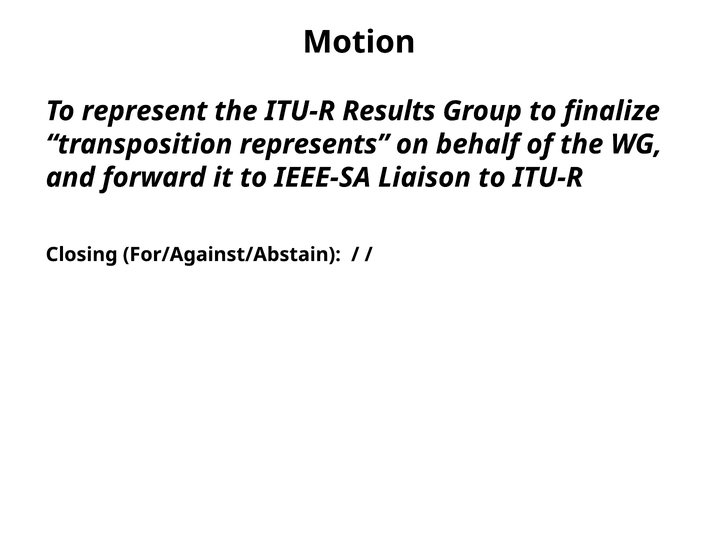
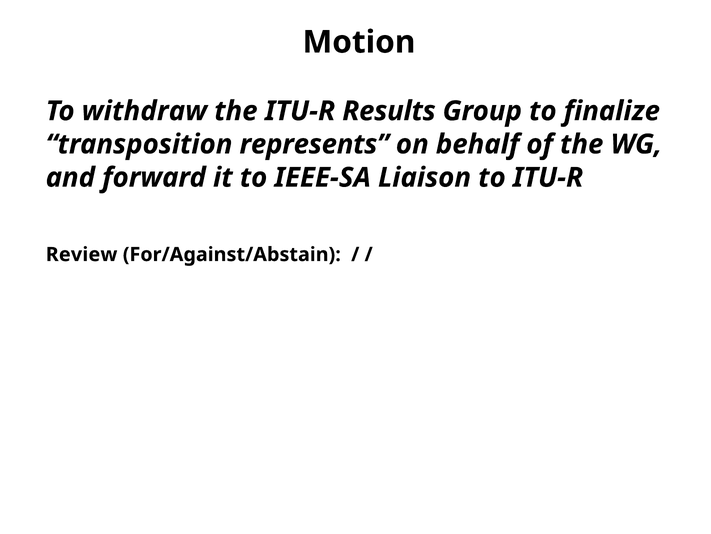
represent: represent -> withdraw (144, 111)
Closing: Closing -> Review (82, 254)
